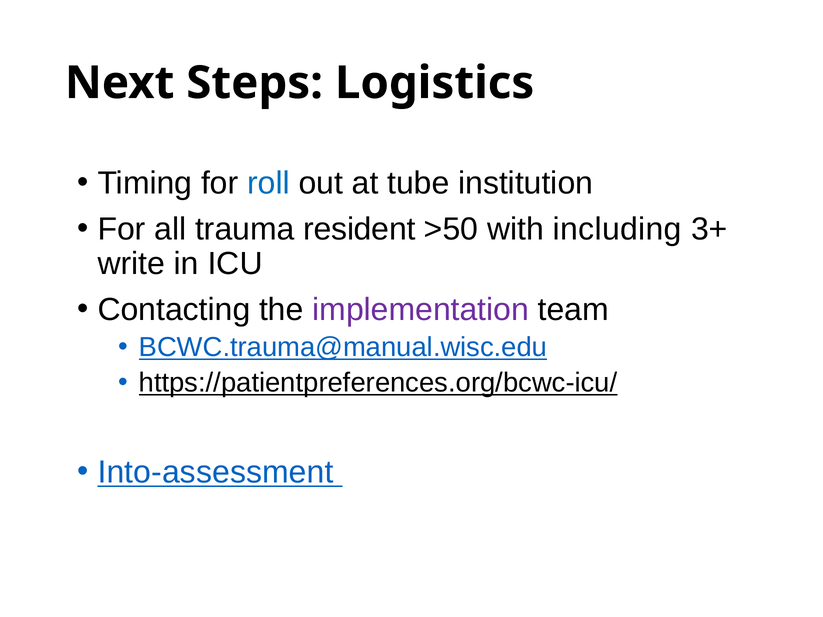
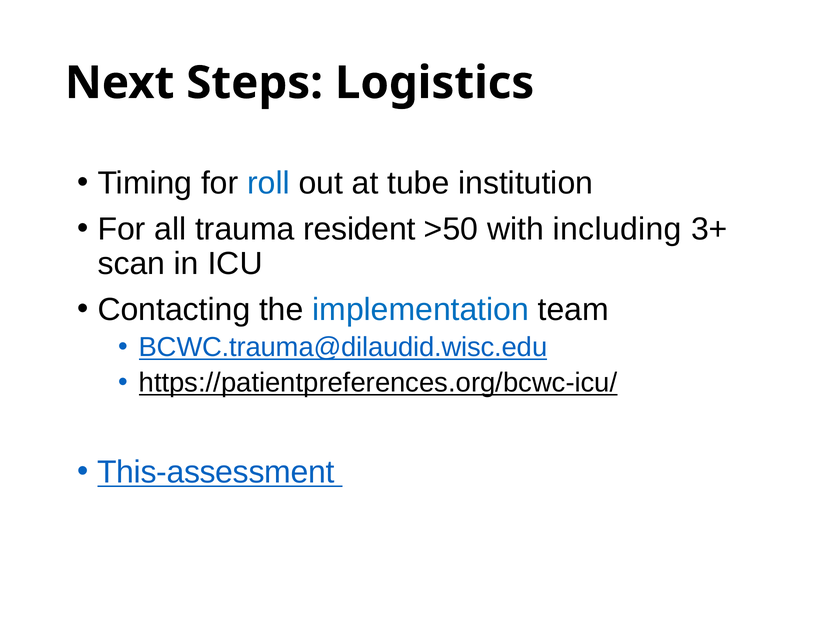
write: write -> scan (131, 264)
implementation colour: purple -> blue (421, 310)
BCWC.trauma@manual.wisc.edu: BCWC.trauma@manual.wisc.edu -> BCWC.trauma@dilaudid.wisc.edu (343, 347)
Into-assessment: Into-assessment -> This-assessment (216, 472)
